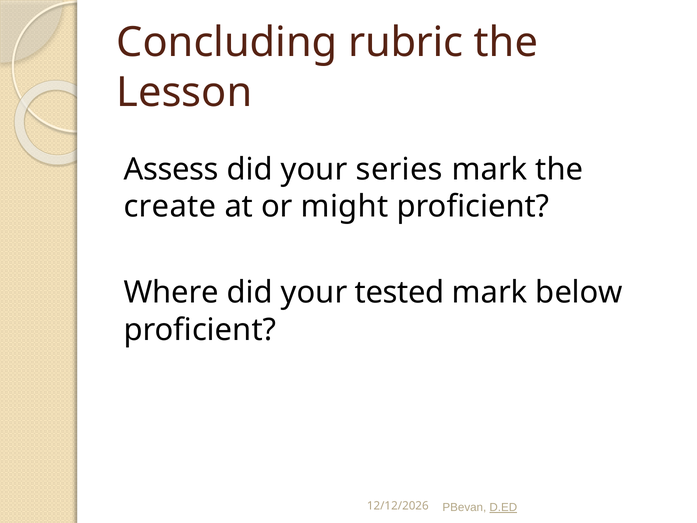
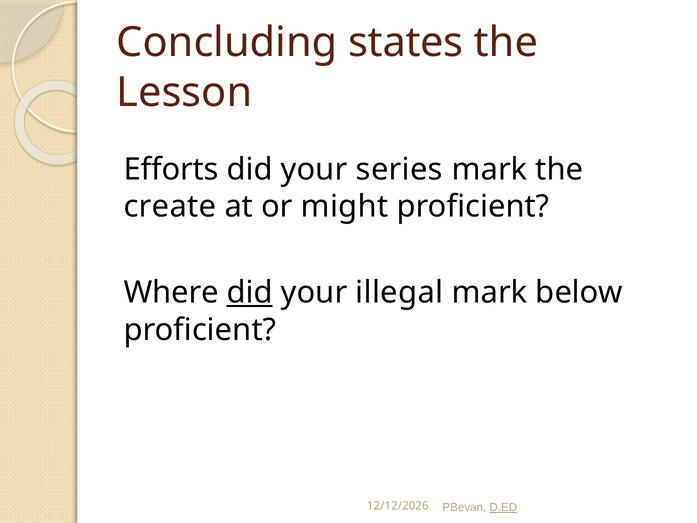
rubric: rubric -> states (406, 42)
Assess: Assess -> Efforts (171, 169)
did underline: none -> present (250, 293)
tested: tested -> illegal (399, 293)
